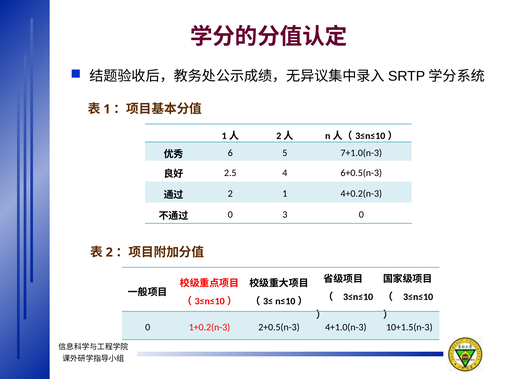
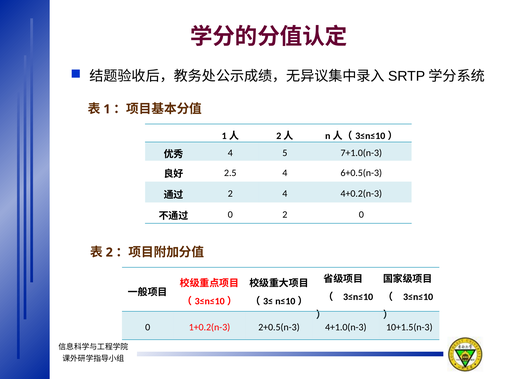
6: 6 -> 4 (230, 153)
2 1: 1 -> 4 (285, 194)
0 3: 3 -> 2 (285, 214)
